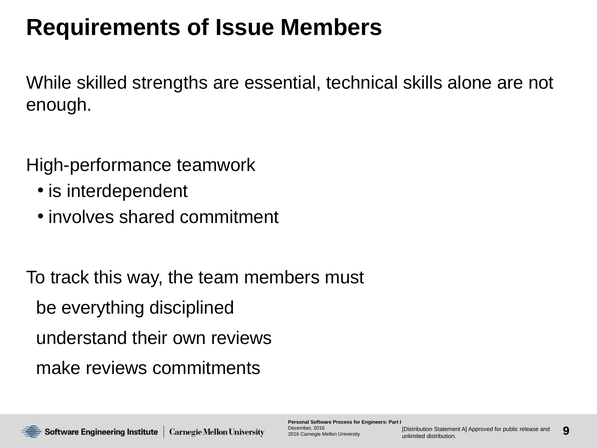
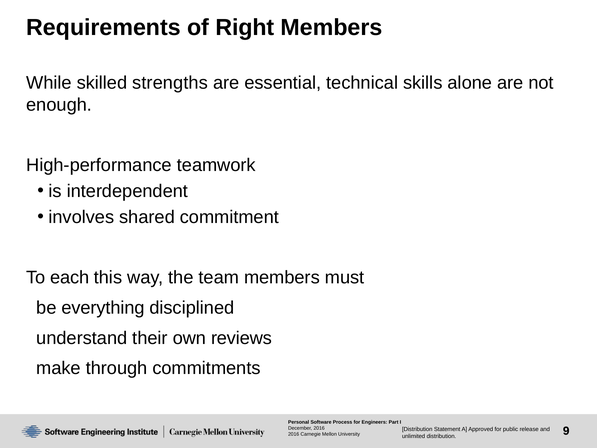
Issue: Issue -> Right (245, 27)
track: track -> each (70, 277)
make reviews: reviews -> through (117, 368)
